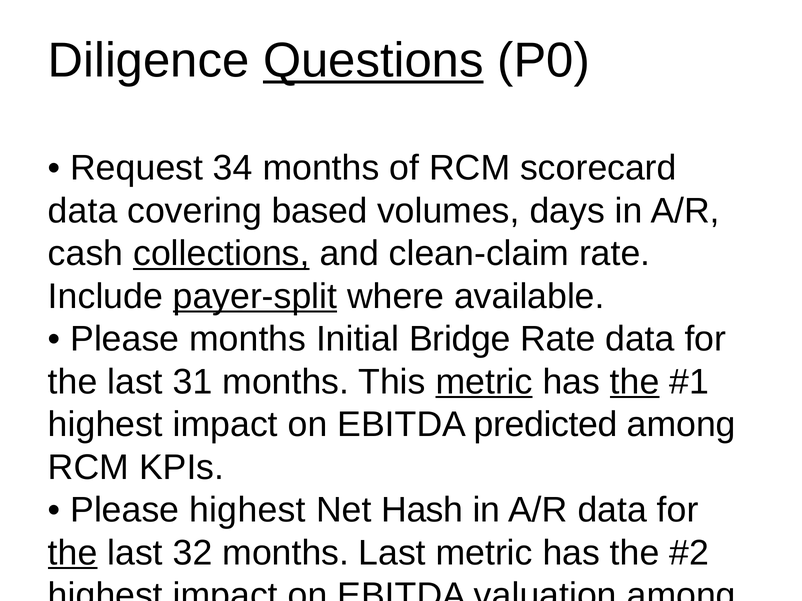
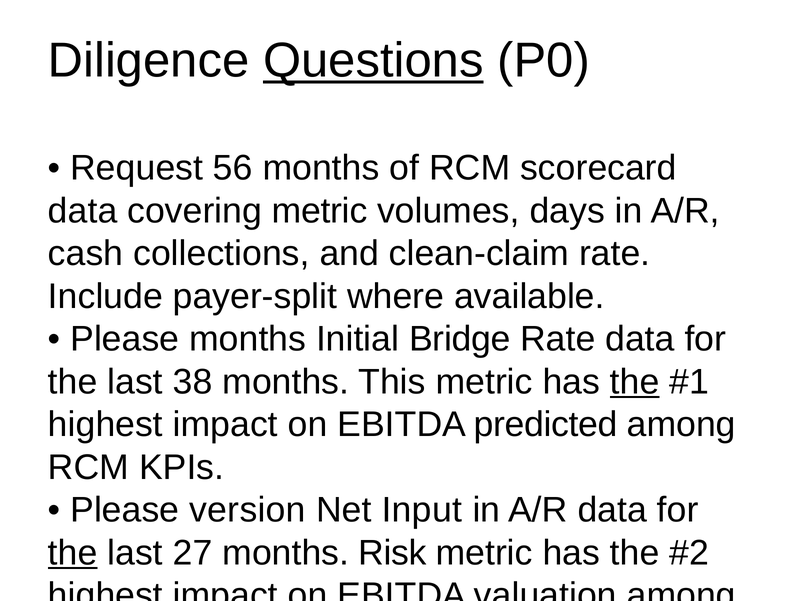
34: 34 -> 56 (233, 168)
covering based: based -> metric (320, 211)
collections underline: present -> none (221, 254)
payer-split underline: present -> none (255, 297)
31: 31 -> 38 (193, 382)
metric underline: present -> none (484, 382)
Please highest: highest -> version (247, 510)
Hash: Hash -> Input (422, 510)
32: 32 -> 27 (193, 553)
months Last: Last -> Risk (392, 553)
